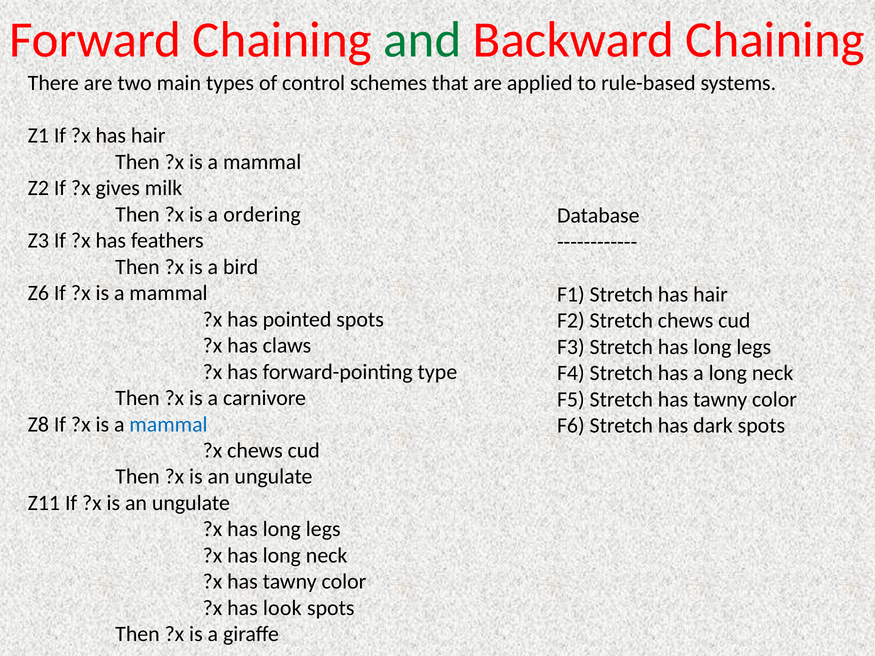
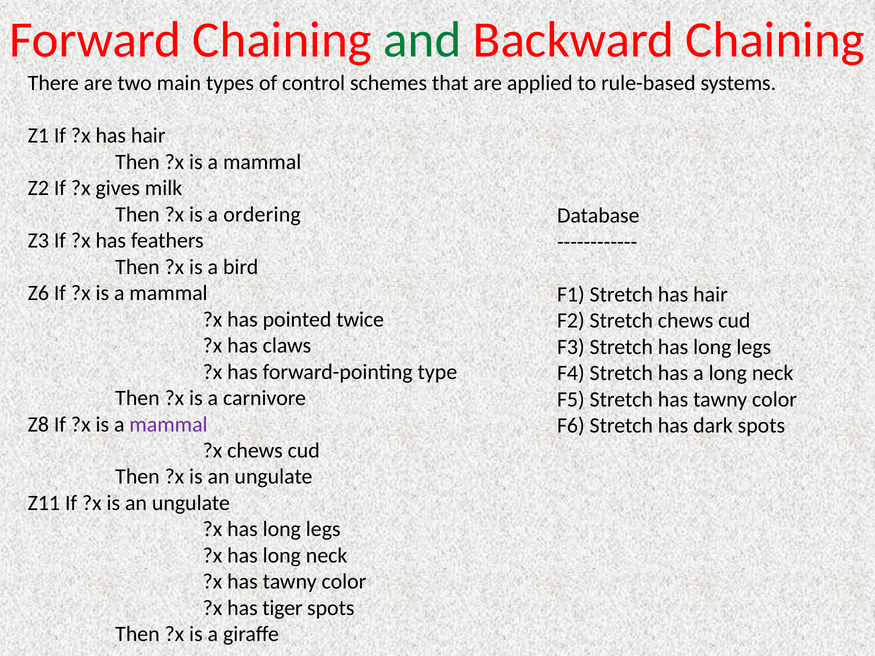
pointed spots: spots -> twice (360, 319)
mammal colour: blue -> purple (168, 424)
look: look -> tiger (282, 608)
